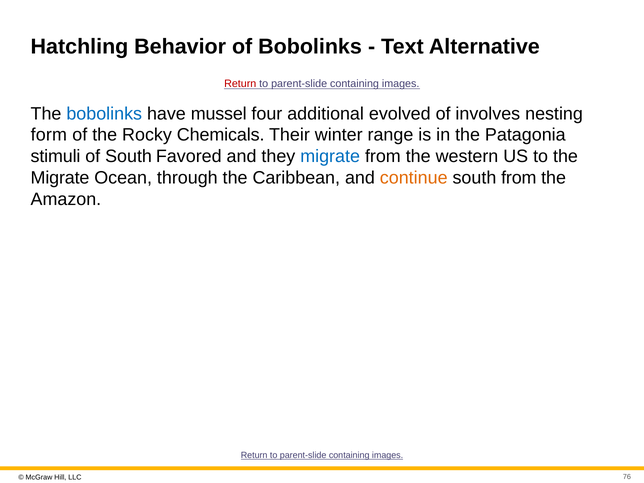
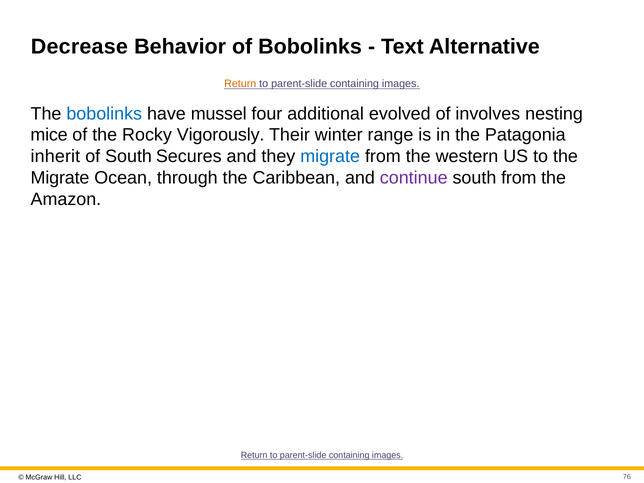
Hatchling: Hatchling -> Decrease (79, 47)
Return colour: red -> orange (240, 84)
form: form -> mice (49, 135)
Chemicals: Chemicals -> Vigorously (221, 135)
stimuli: stimuli -> inherit (55, 157)
Favored: Favored -> Secures (189, 157)
continue colour: orange -> purple (414, 178)
